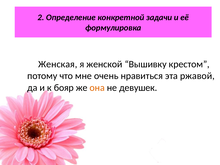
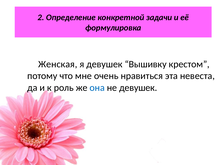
я женской: женской -> девушек (104, 64)
ржавой: ржавой -> невеста (197, 76)
бояр: бояр -> роль (64, 88)
она colour: orange -> blue (97, 88)
